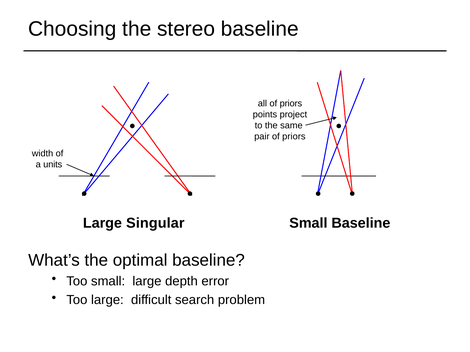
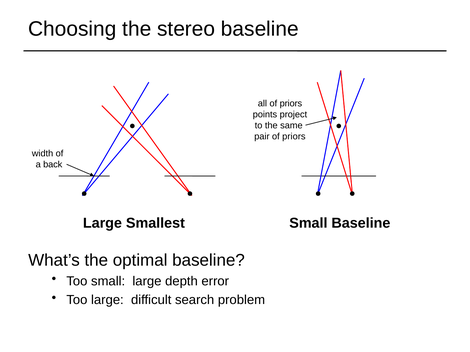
units: units -> back (53, 165)
Singular: Singular -> Smallest (155, 223)
